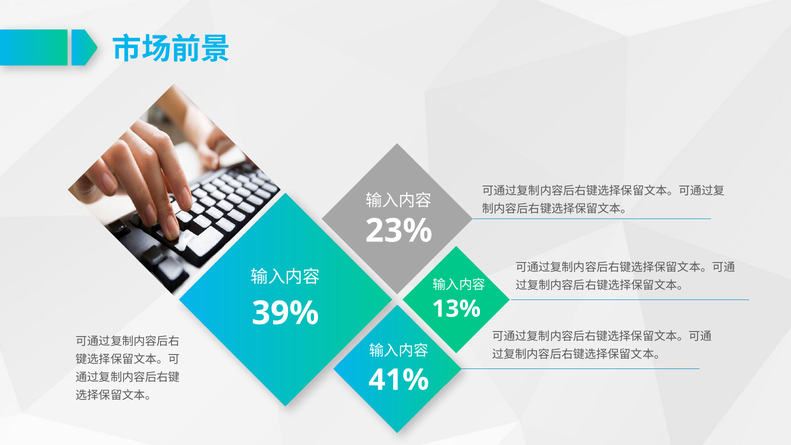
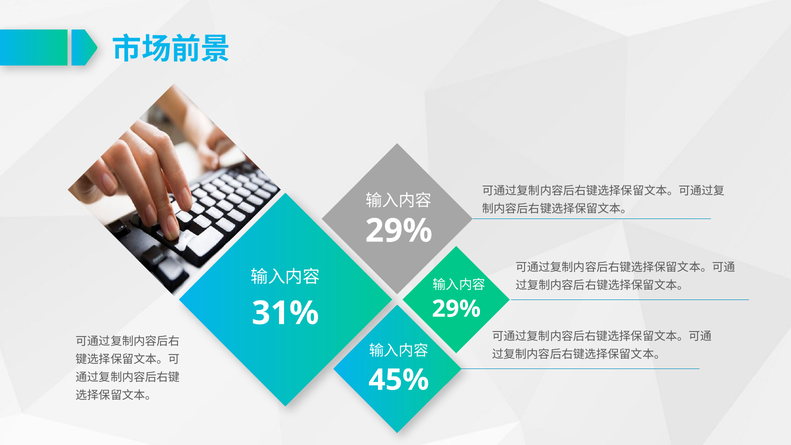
23%: 23% -> 29% (399, 231)
13%: 13% -> 29% (456, 309)
39%: 39% -> 31% (285, 313)
41%: 41% -> 45% (399, 380)
